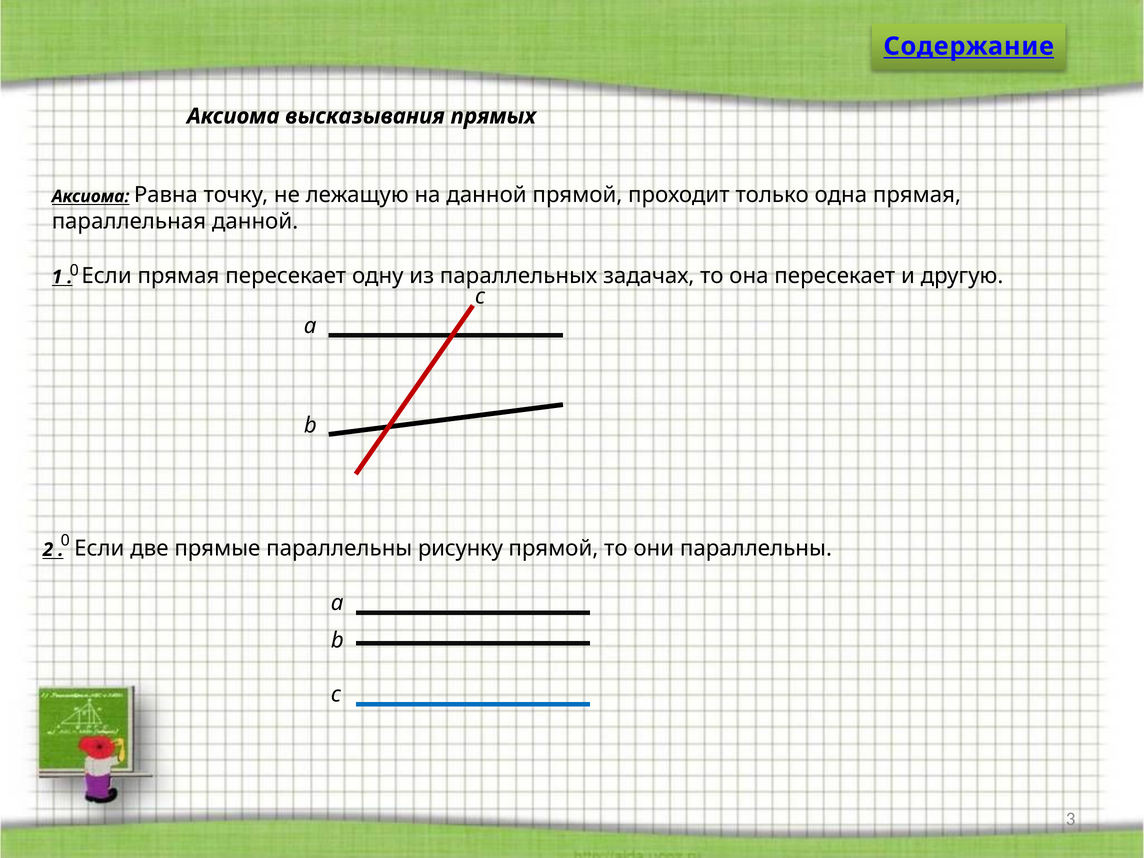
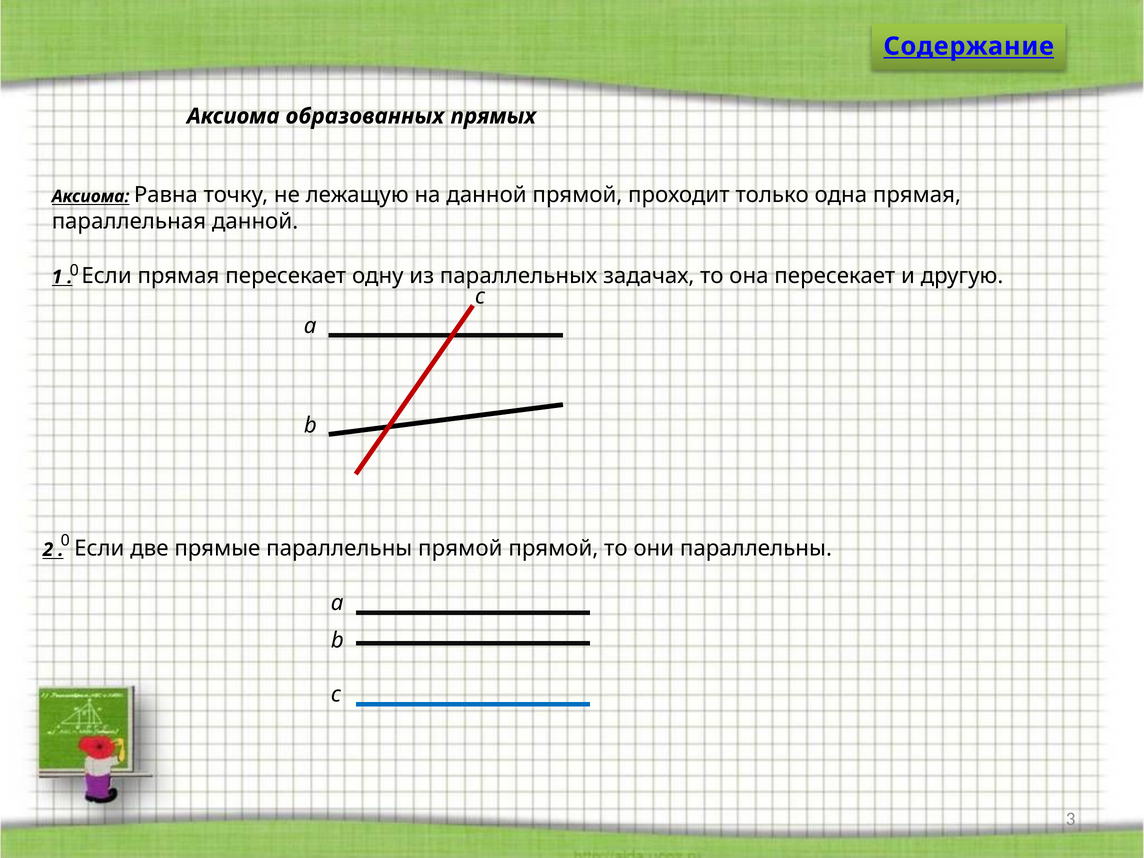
высказывания: высказывания -> образованных (365, 116)
параллельны рисунку: рисунку -> прямой (460, 549)
